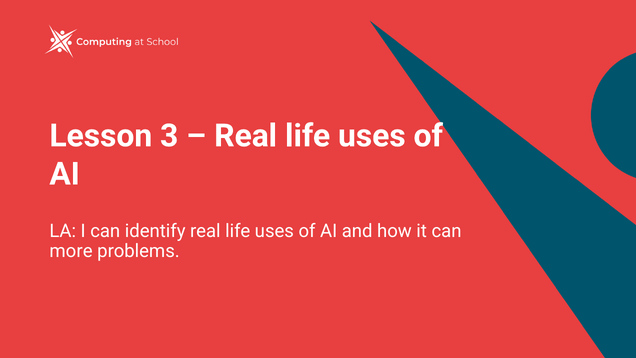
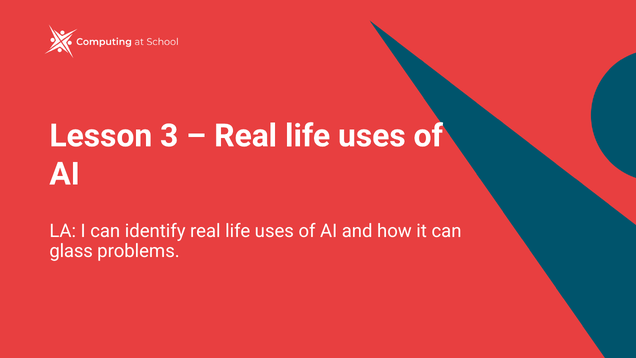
more: more -> glass (71, 251)
